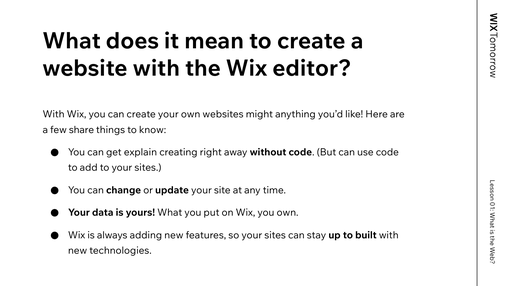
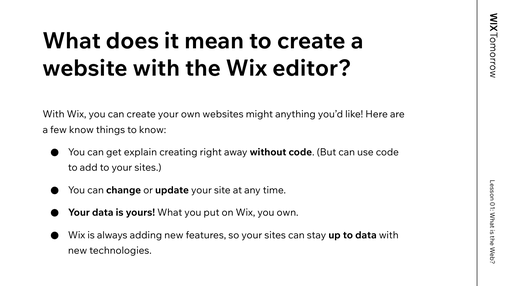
few share: share -> know (81, 130)
to built: built -> data (366, 235)
